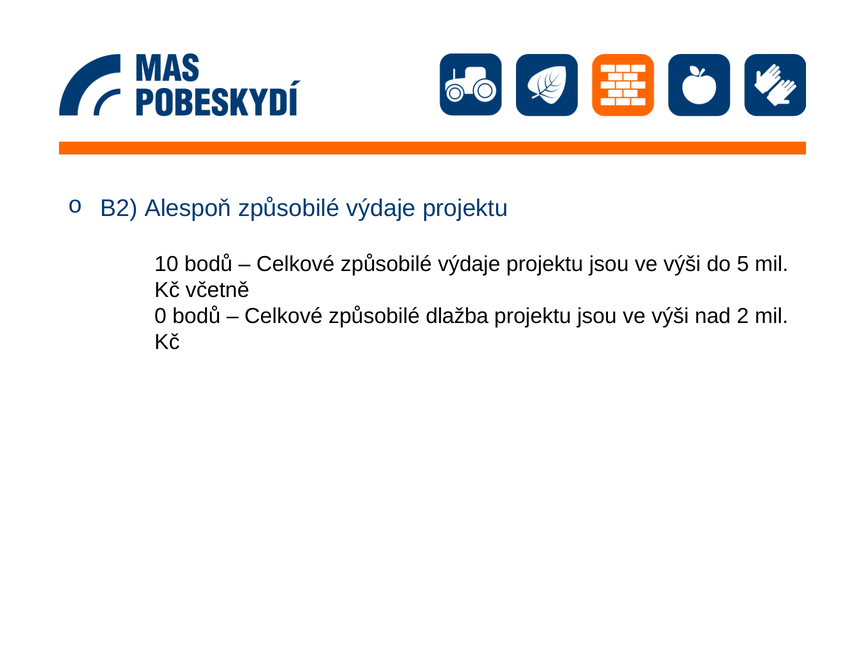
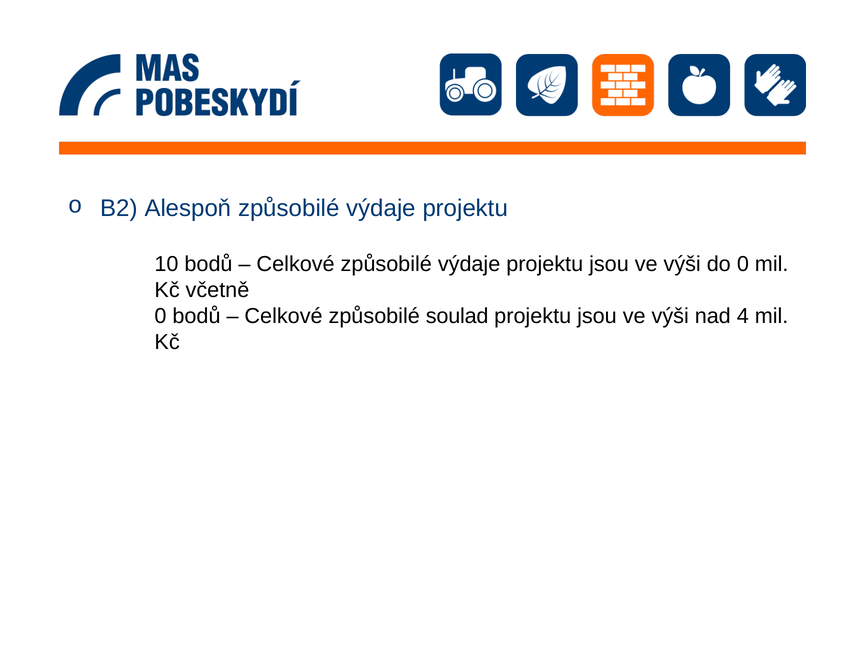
do 5: 5 -> 0 (743, 264)
dlažba: dlažba -> soulad (457, 316)
2: 2 -> 4 (743, 316)
